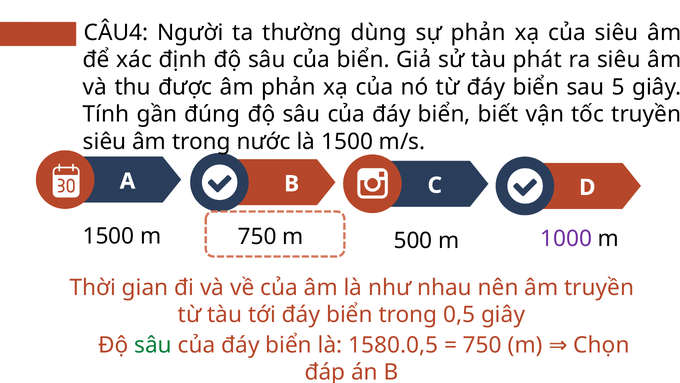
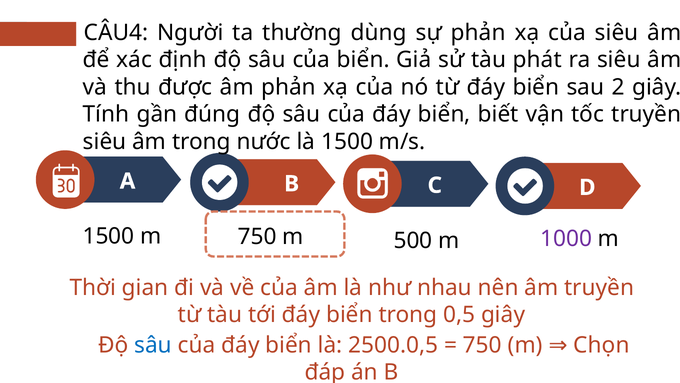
5: 5 -> 2 (618, 87)
sâu colour: green -> blue (153, 345)
1580.0,5: 1580.0,5 -> 2500.0,5 (393, 345)
